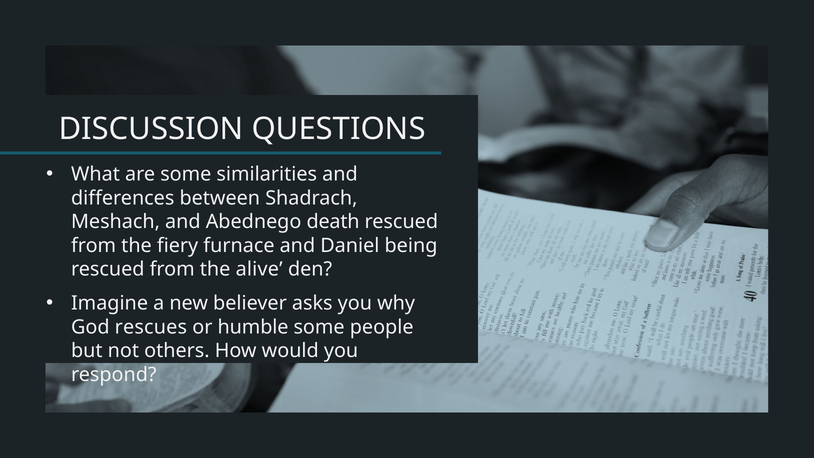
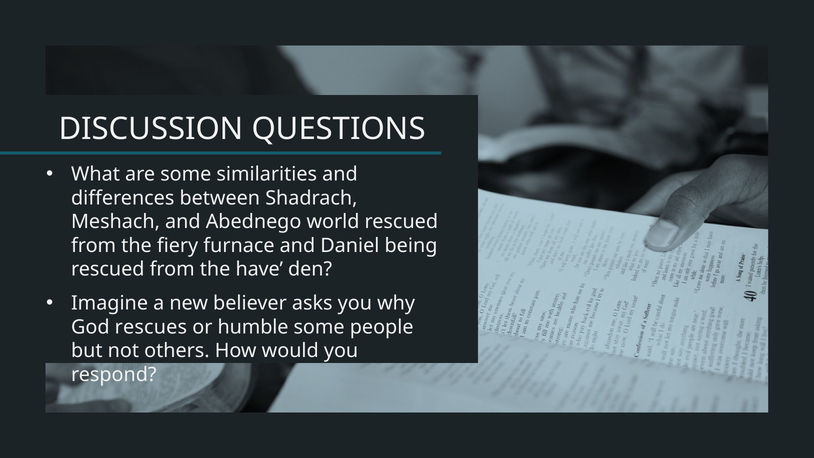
death: death -> world (333, 222)
alive: alive -> have (259, 269)
